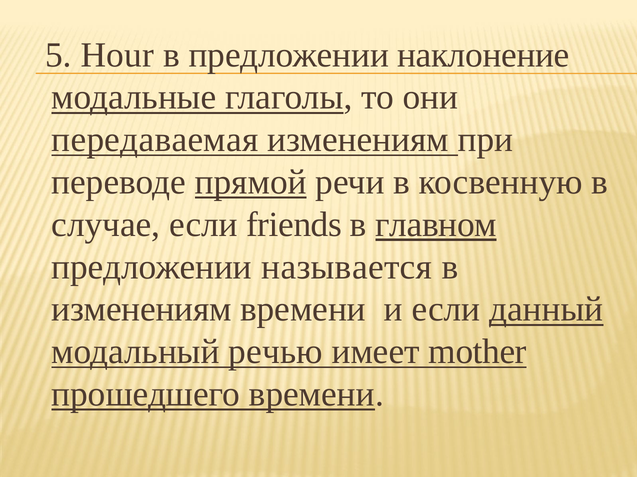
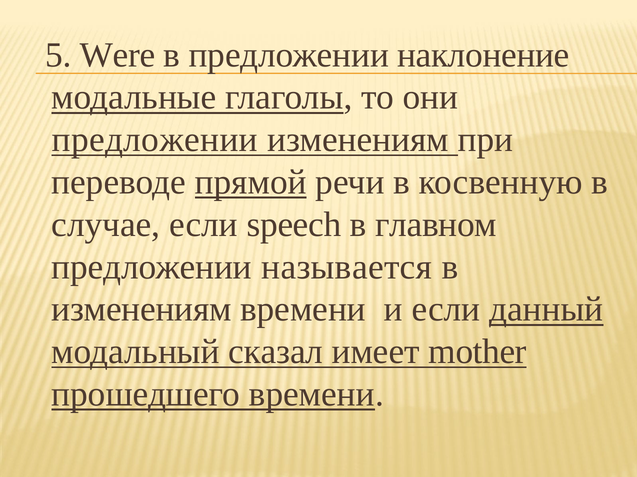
Hour: Hour -> Were (118, 55)
передаваемая: передаваемая -> предложении (155, 140)
friends: friends -> speech (294, 225)
главном underline: present -> none (436, 225)
речью: речью -> сказал (276, 352)
